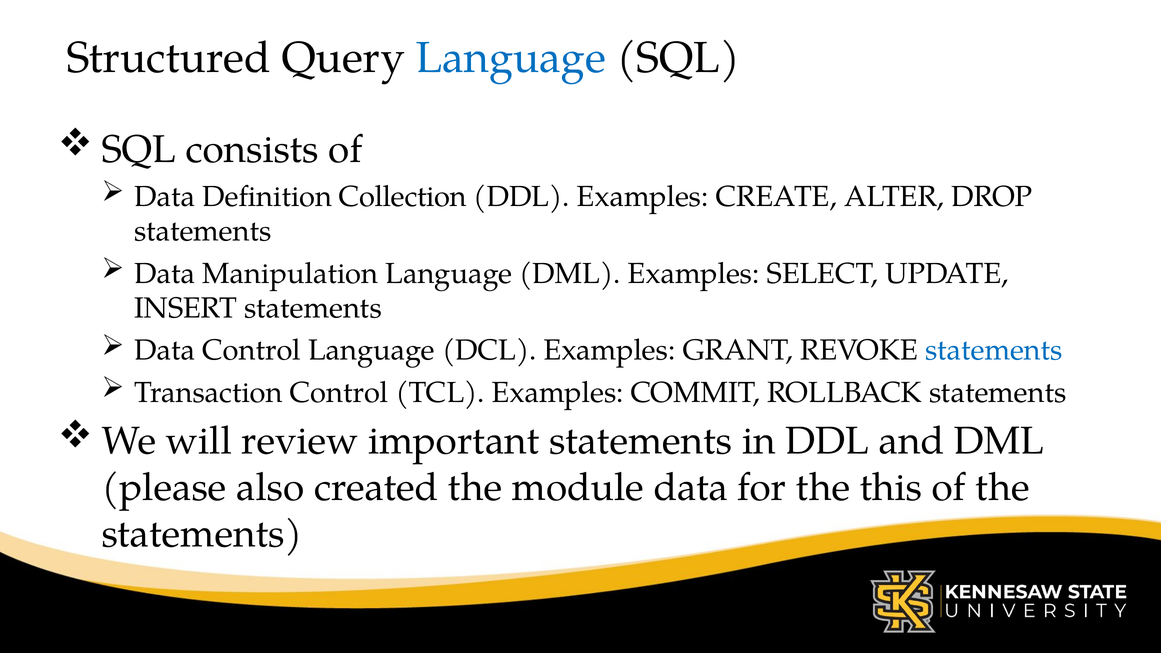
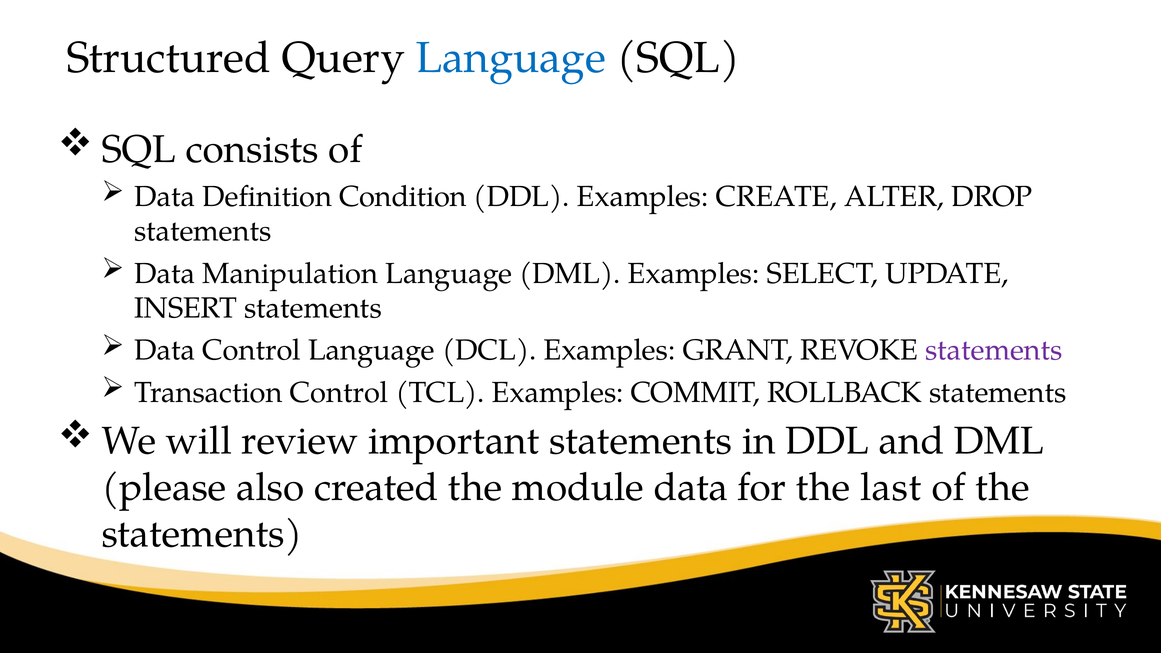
Collection: Collection -> Condition (403, 197)
statements colour: blue -> purple (994, 350)
this: this -> last (891, 487)
